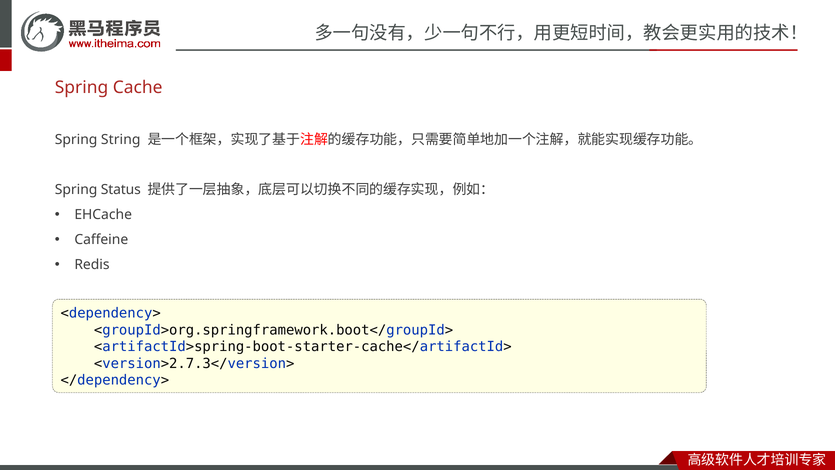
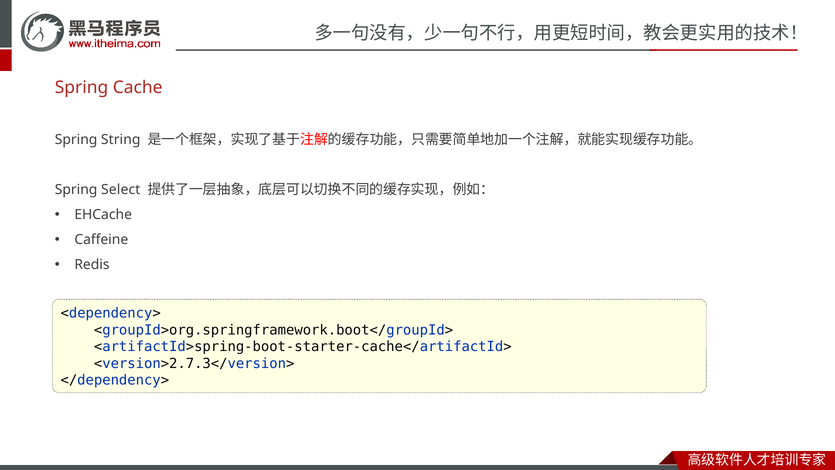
Status: Status -> Select (121, 190)
